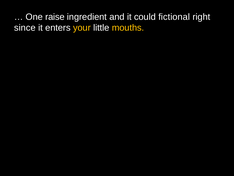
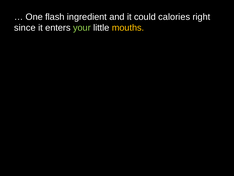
raise: raise -> flash (55, 17)
fictional: fictional -> calories (174, 17)
your colour: yellow -> light green (82, 28)
